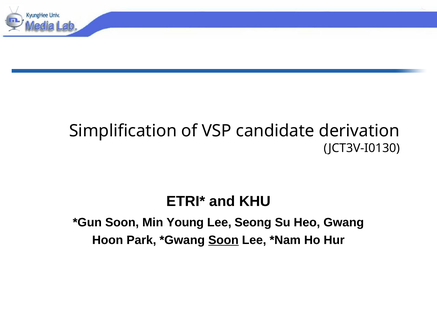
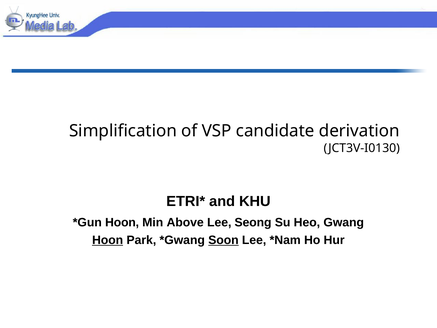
Soon: Soon -> Hoon (122, 222)
Young: Young -> Above (185, 222)
Hoon underline: none -> present (108, 240)
